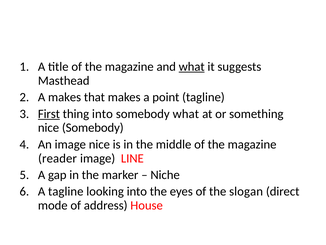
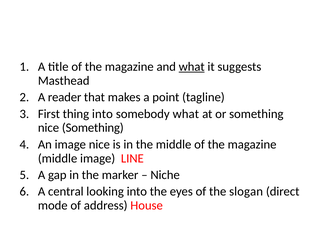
A makes: makes -> reader (65, 97)
First underline: present -> none (49, 114)
nice Somebody: Somebody -> Something (93, 128)
reader: reader -> middle (58, 158)
A tagline: tagline -> central (66, 191)
